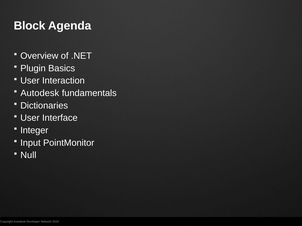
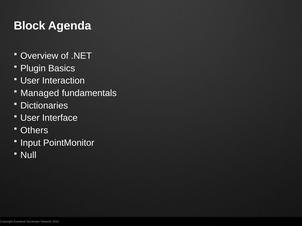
Autodesk: Autodesk -> Managed (40, 93)
Integer: Integer -> Others (34, 131)
